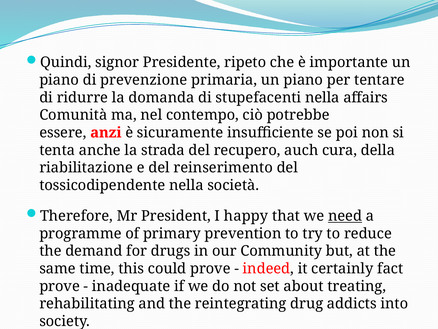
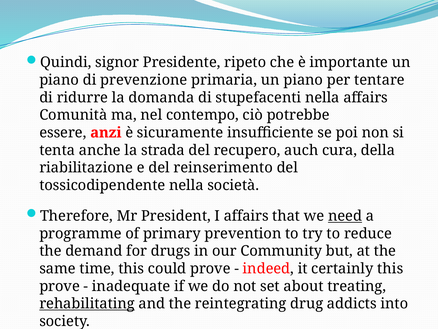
I happy: happy -> affairs (246, 216)
certainly fact: fact -> this (390, 268)
rehabilitating underline: none -> present (87, 303)
